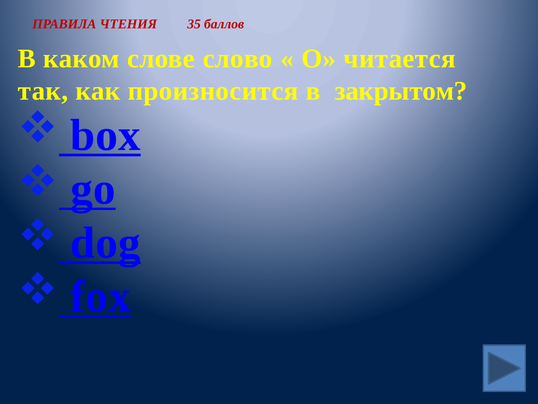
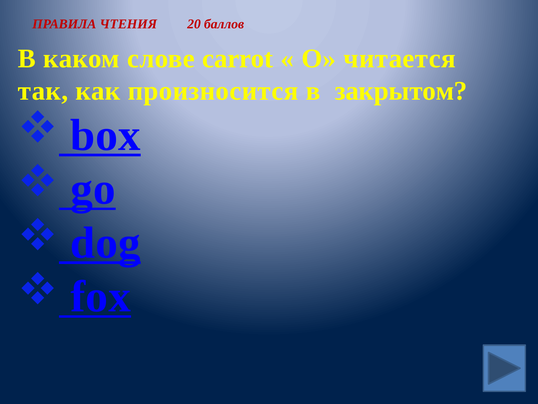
35: 35 -> 20 (194, 24)
слово: слово -> carrot (238, 58)
